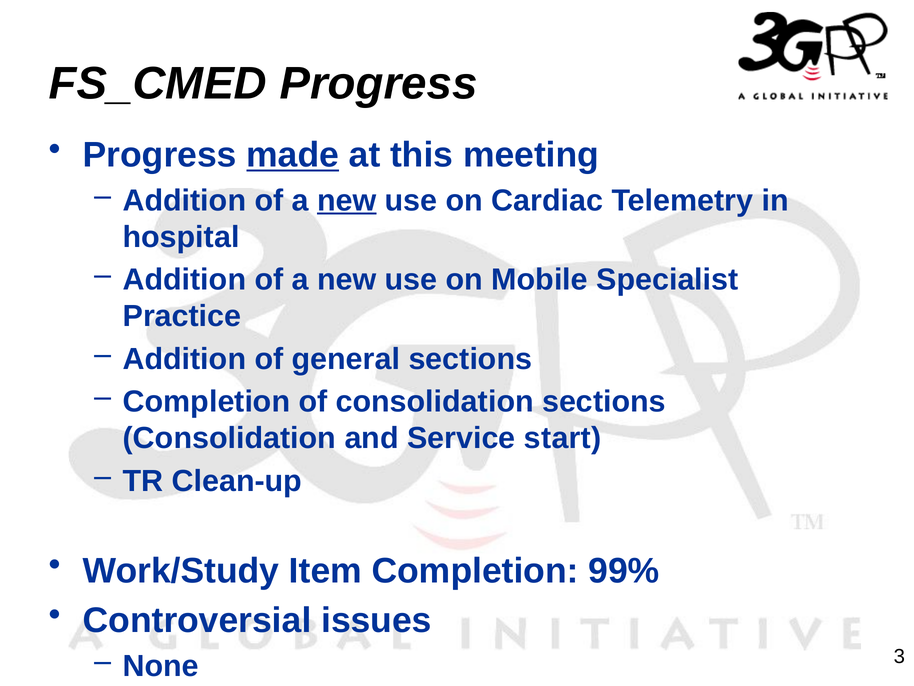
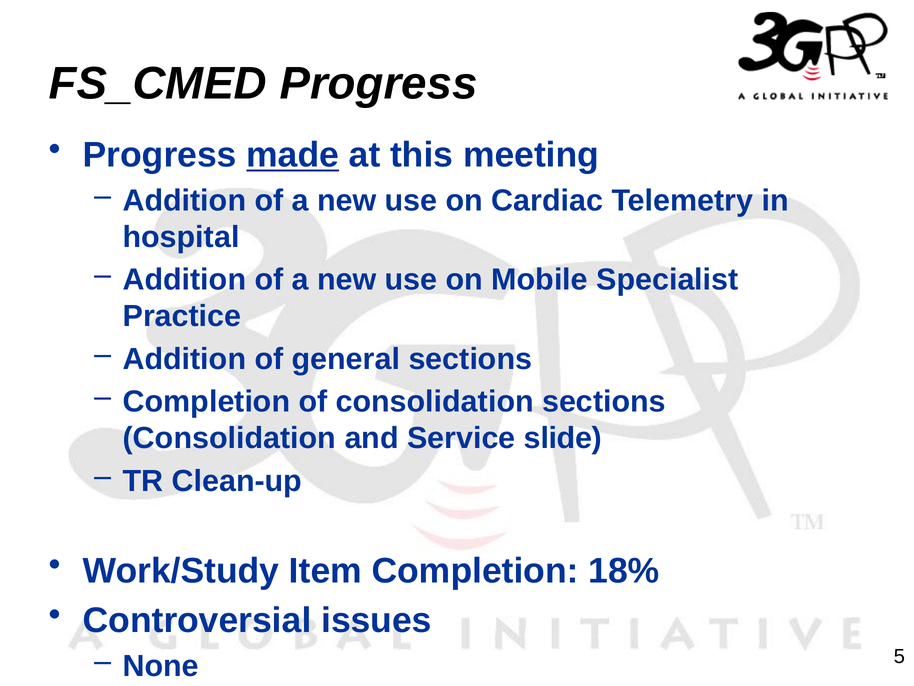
new underline: present -> none (347, 200)
start: start -> slide (563, 438)
99%: 99% -> 18% (624, 570)
3: 3 -> 5 (899, 656)
